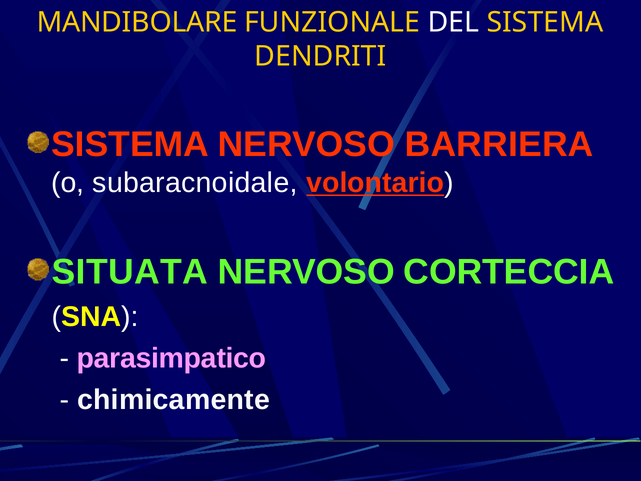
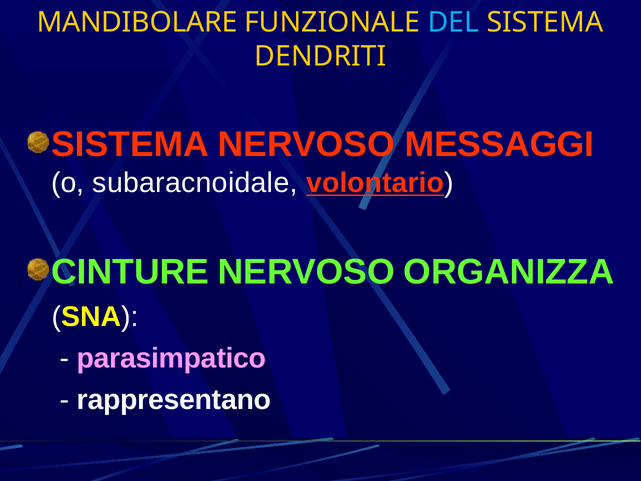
DEL colour: white -> light blue (453, 22)
BARRIERA: BARRIERA -> MESSAGGI (499, 145)
SITUATA: SITUATA -> CINTURE (130, 272)
CORTECCIA: CORTECCIA -> ORGANIZZA (509, 272)
chimicamente: chimicamente -> rappresentano (174, 400)
